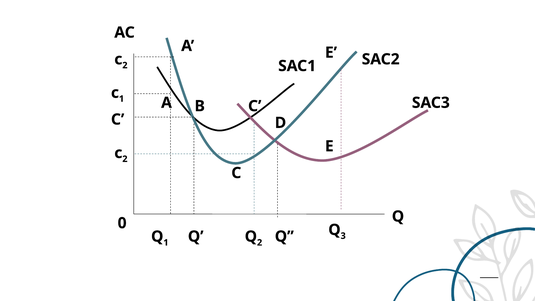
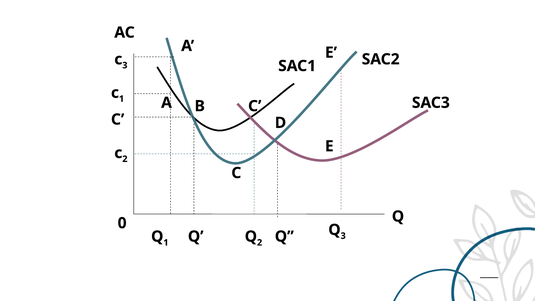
2: 2 -> 3 (125, 65)
